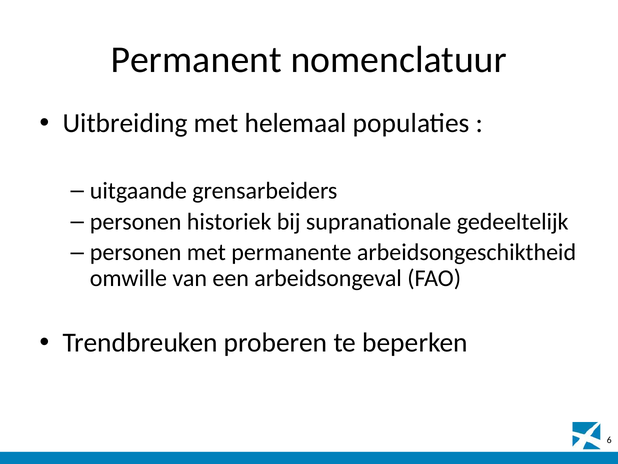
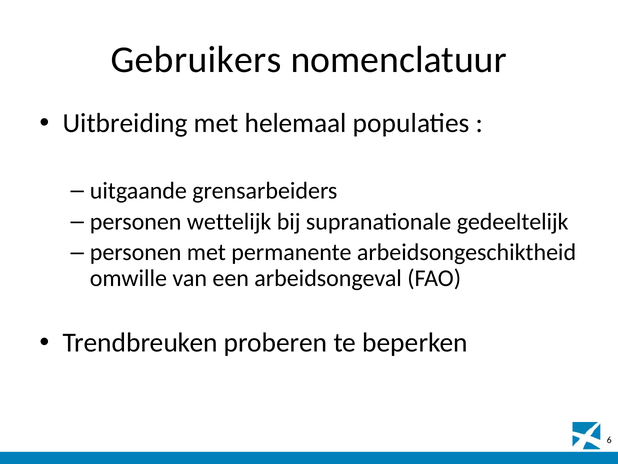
Permanent: Permanent -> Gebruikers (196, 60)
historiek: historiek -> wettelijk (229, 222)
